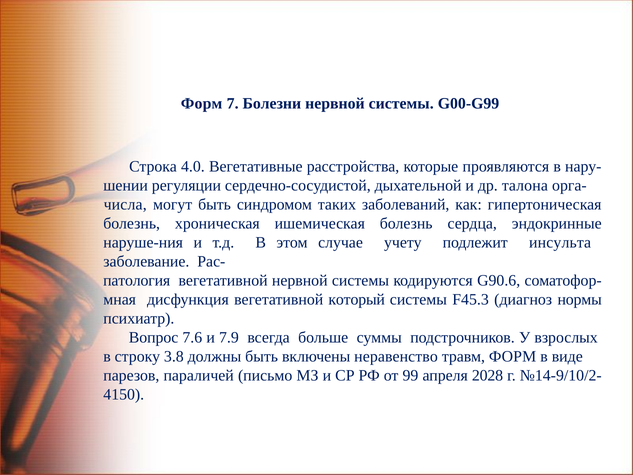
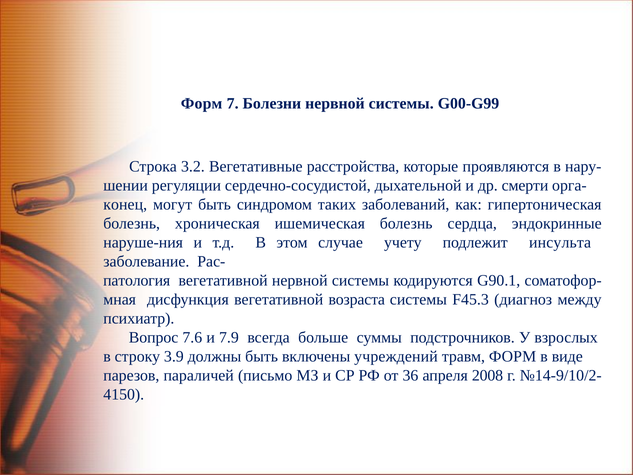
4.0: 4.0 -> 3.2 (193, 166)
талона: талона -> смерти (525, 185)
числа: числа -> конец (125, 204)
G90.6: G90.6 -> G90.1 (499, 280)
который: который -> возраста (357, 299)
нормы: нормы -> между (580, 299)
3.8: 3.8 -> 3.9 (174, 356)
неравенство: неравенство -> учреждений (396, 356)
99: 99 -> 36 (410, 375)
2028: 2028 -> 2008 (488, 375)
